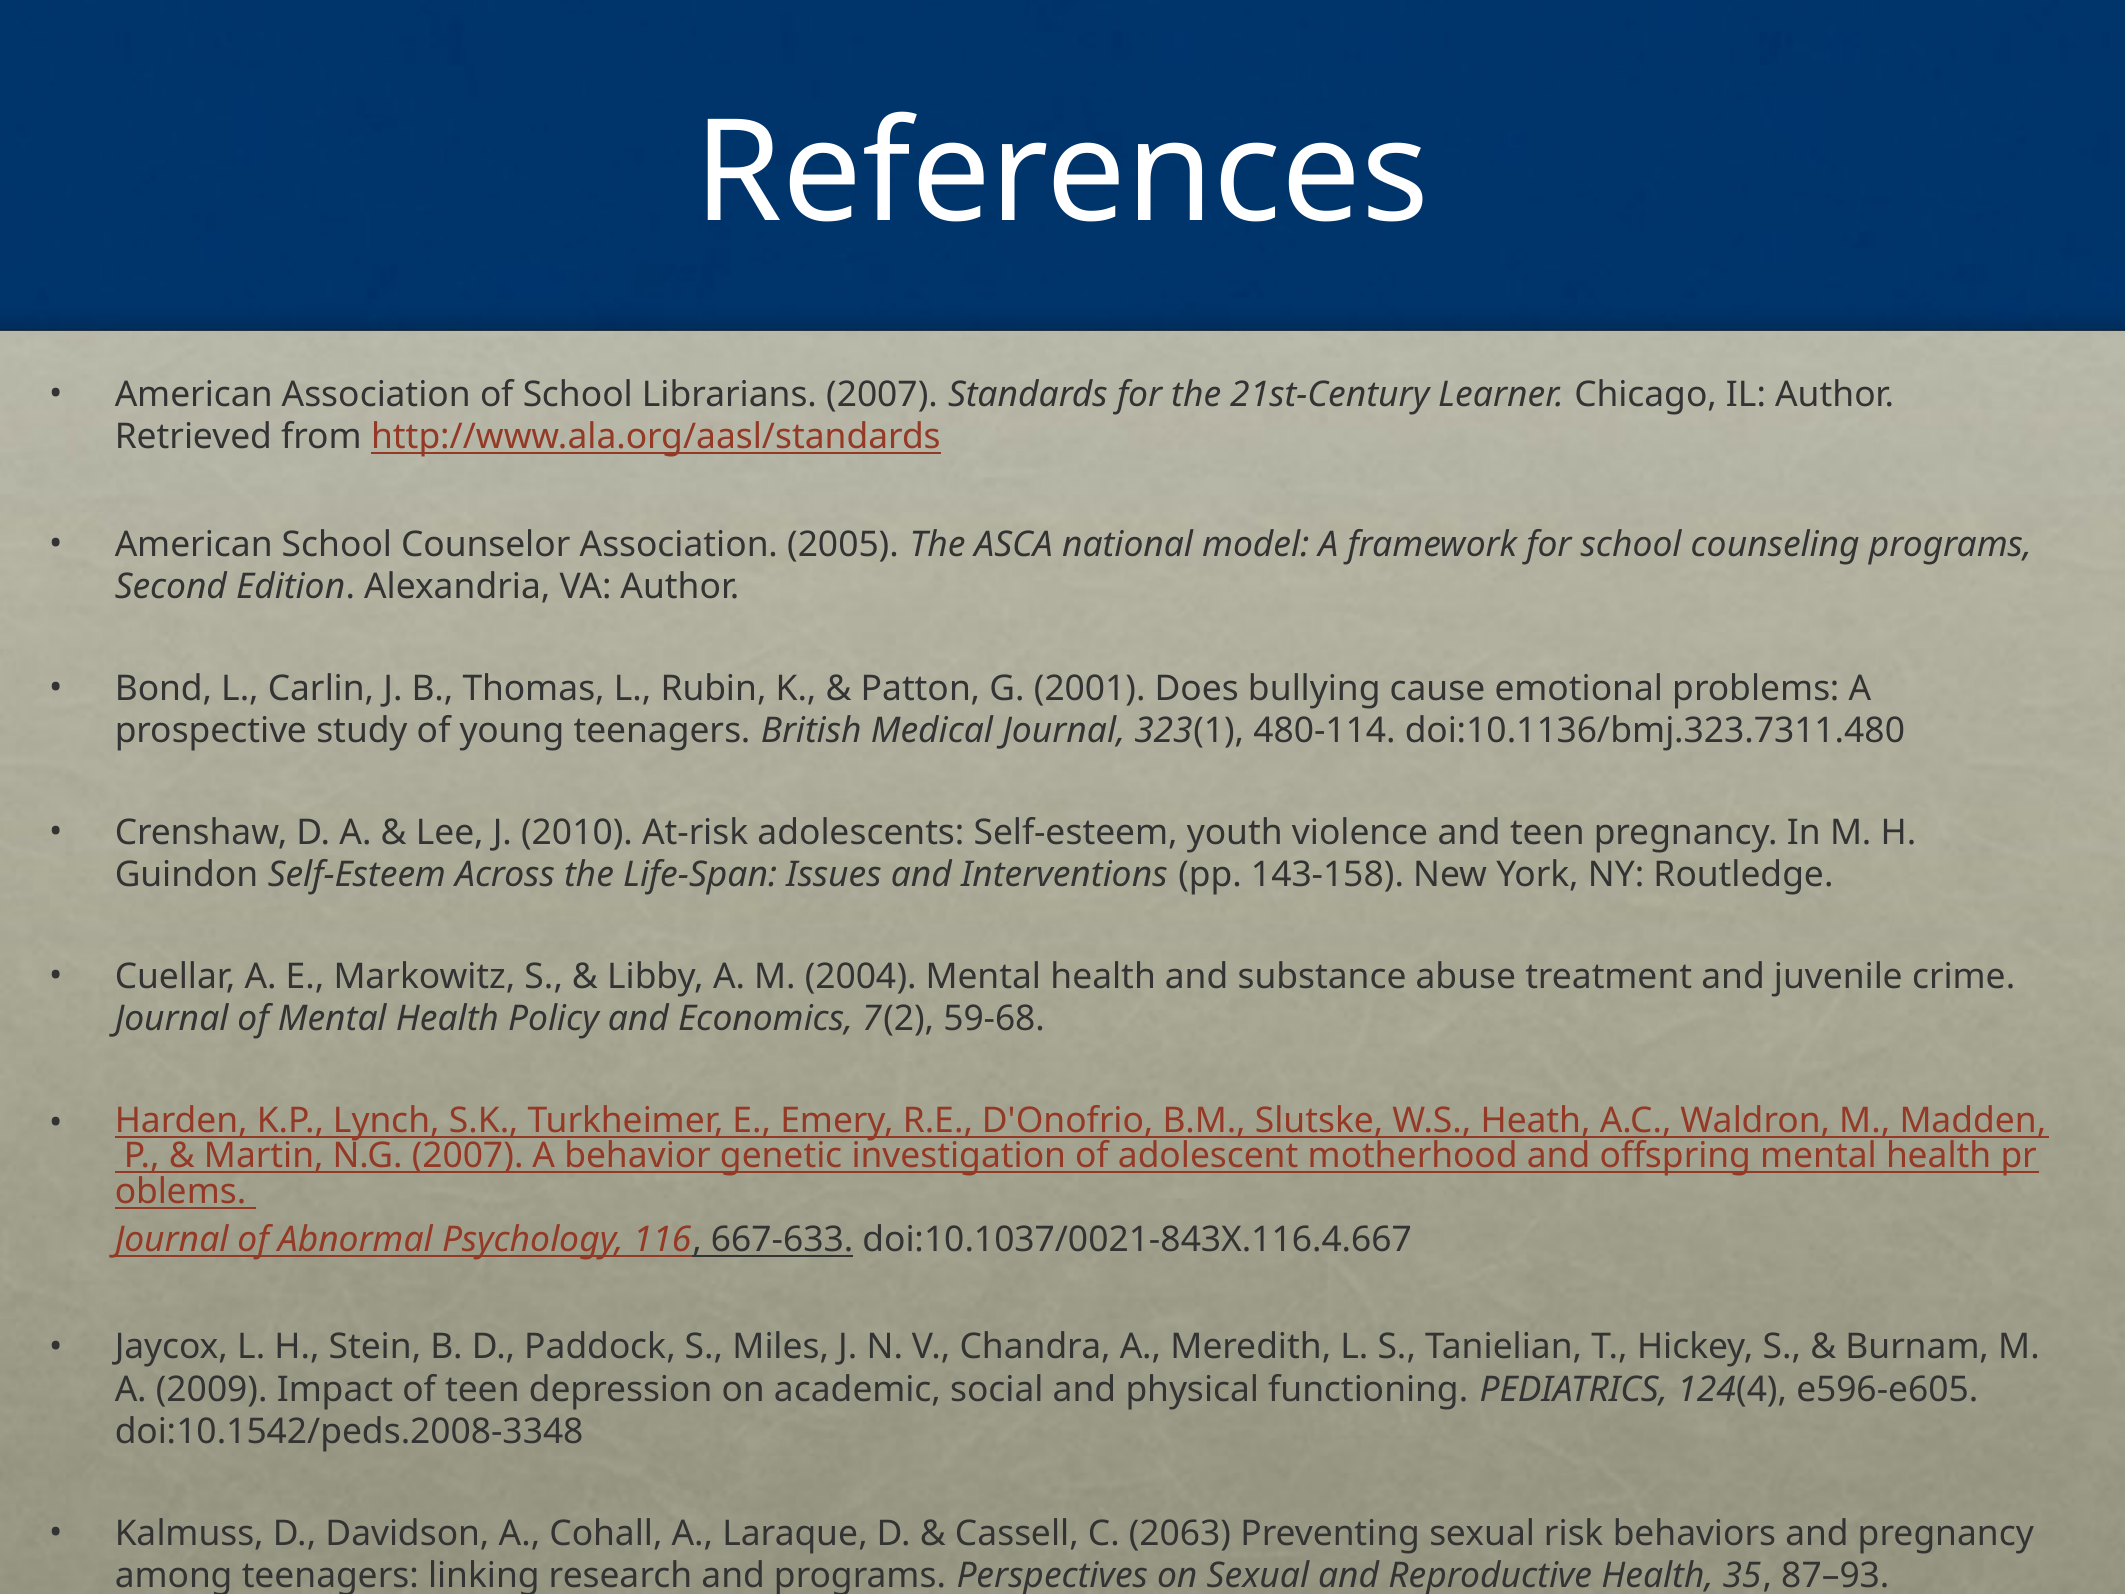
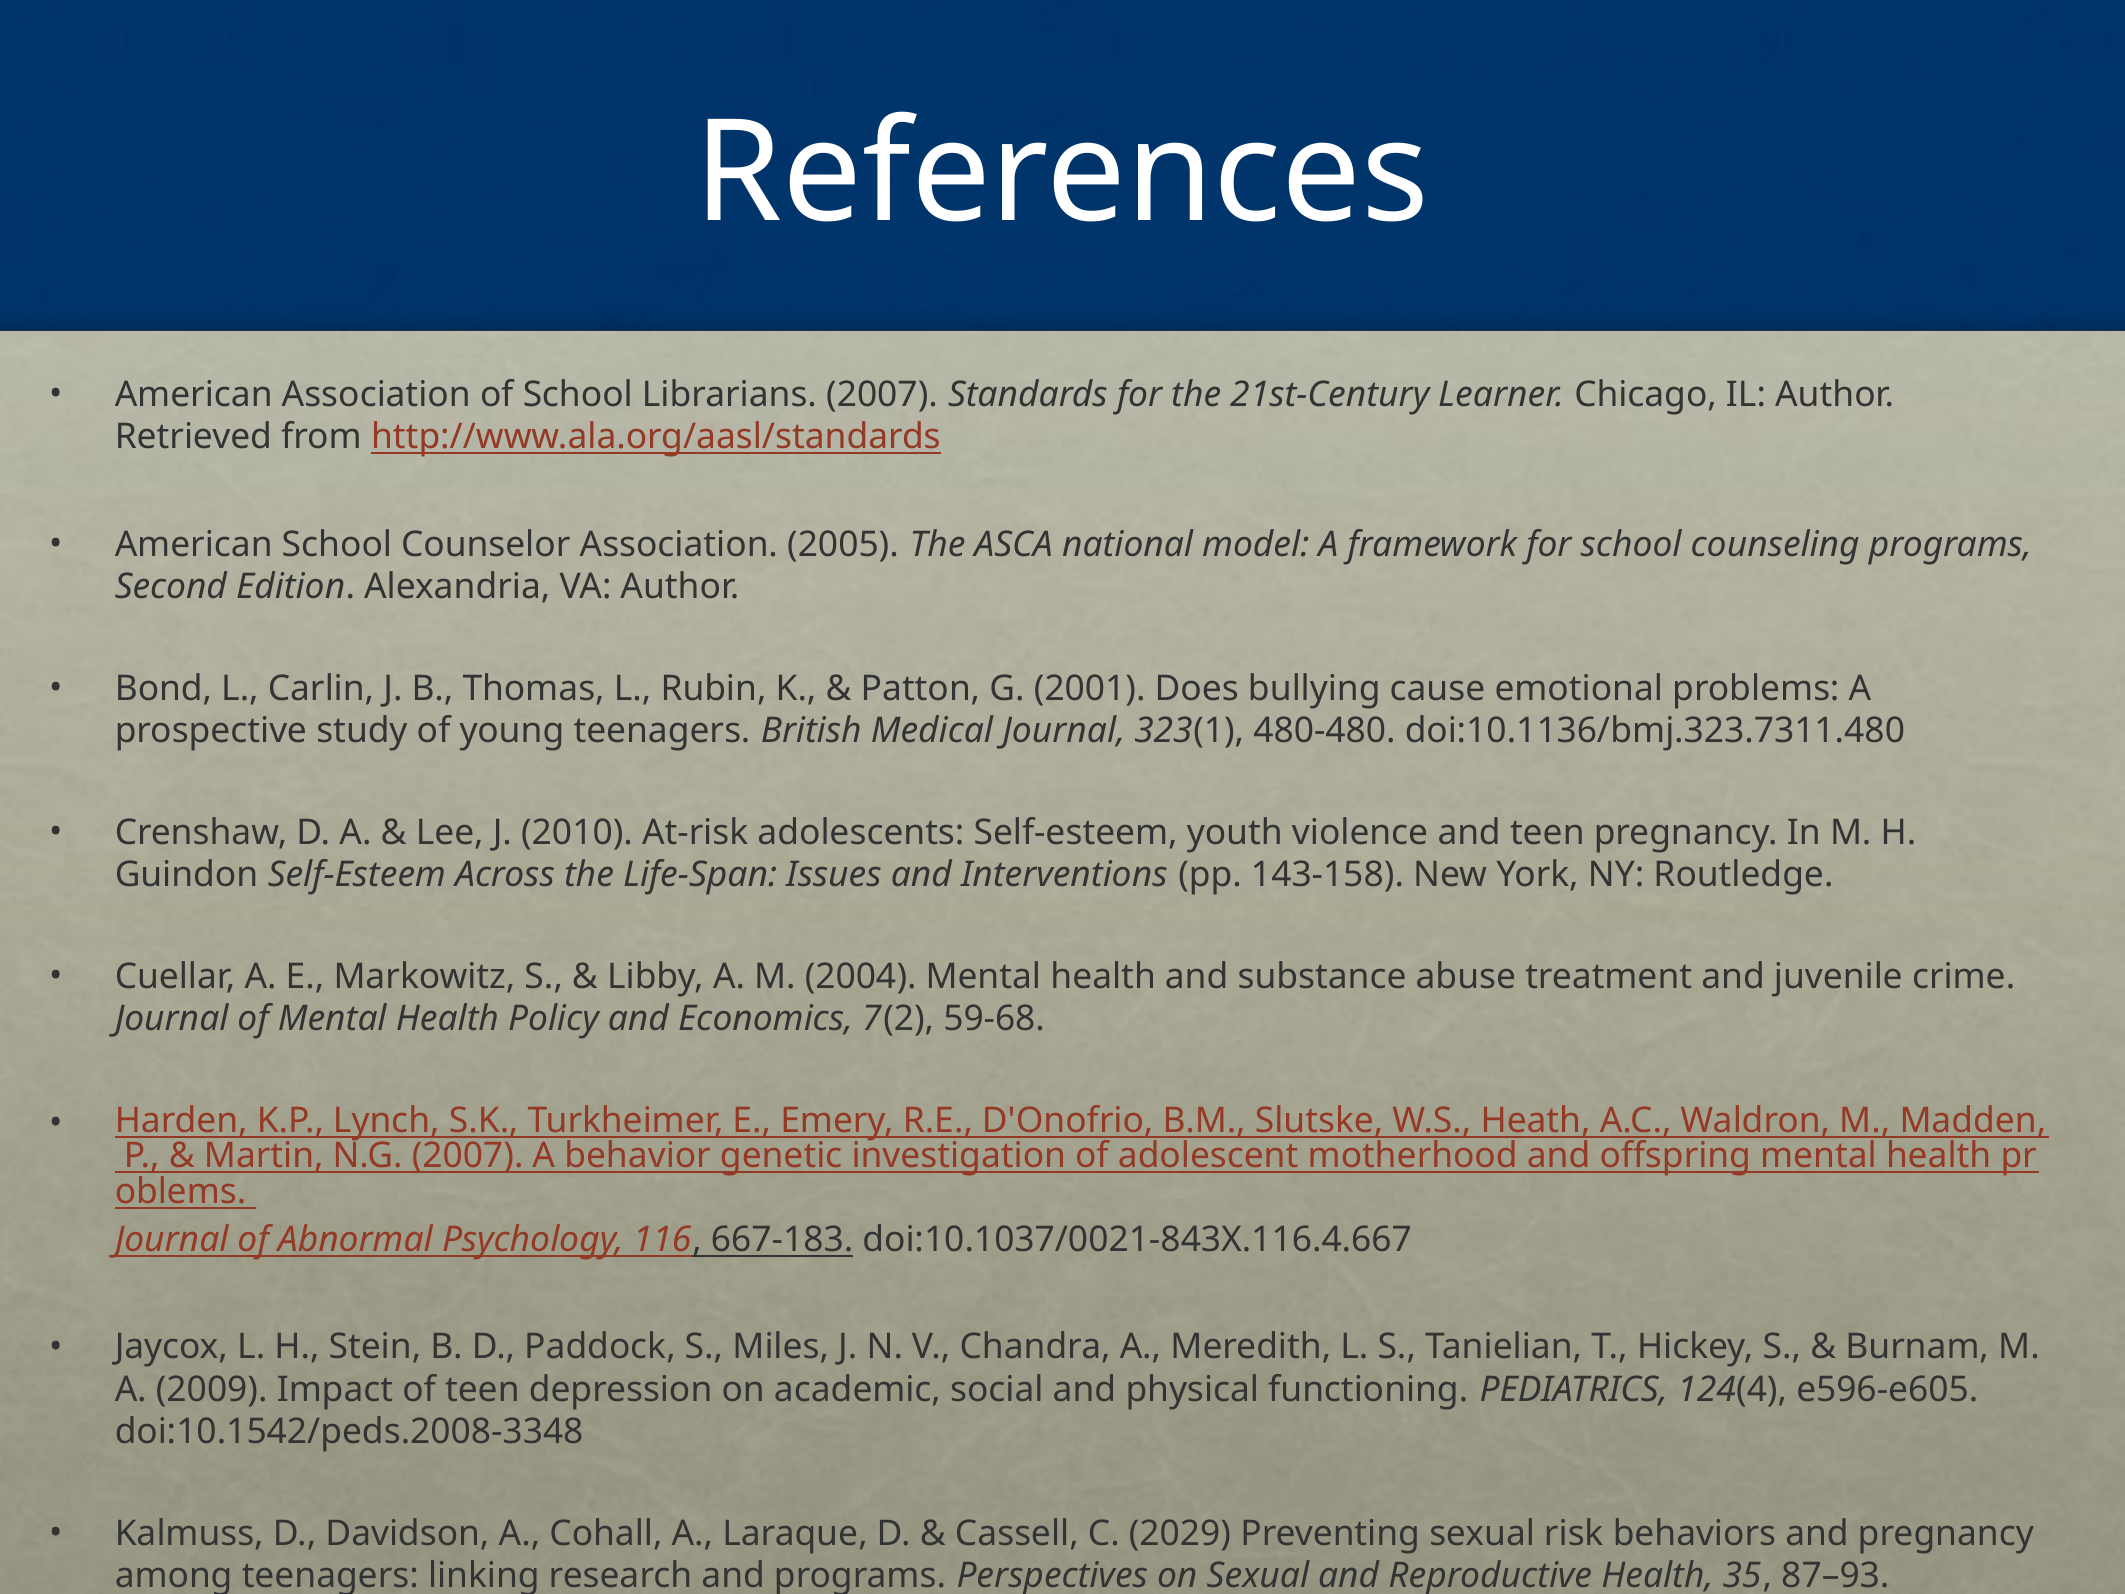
480-114: 480-114 -> 480-480 (1324, 731)
667-633: 667-633 -> 667-183 (782, 1240)
2063: 2063 -> 2029 (1180, 1533)
